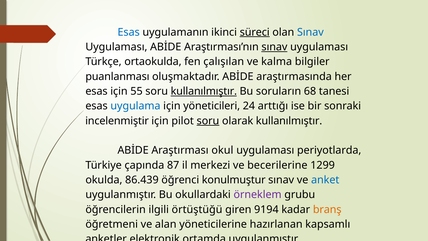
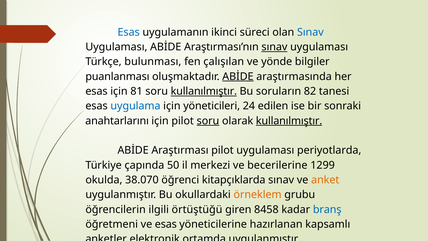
süreci underline: present -> none (255, 32)
ortaokulda: ortaokulda -> bulunması (153, 62)
kalma: kalma -> yönde (277, 62)
ABİDE underline: none -> present (238, 76)
55: 55 -> 81 (137, 91)
68: 68 -> 82 (310, 91)
arttığı: arttığı -> edilen (273, 106)
incelenmiştir: incelenmiştir -> anahtarlarını (117, 121)
kullanılmıştır underline: none -> present (289, 121)
Araştırması okul: okul -> pilot (222, 150)
87: 87 -> 50 (173, 165)
86.439: 86.439 -> 38.070 (142, 180)
konulmuştur: konulmuştur -> kitapçıklarda (234, 180)
anket colour: blue -> orange (325, 180)
örneklem colour: purple -> orange (258, 195)
9194: 9194 -> 8458 (266, 209)
branş colour: orange -> blue (327, 209)
ve alan: alan -> esas (166, 224)
